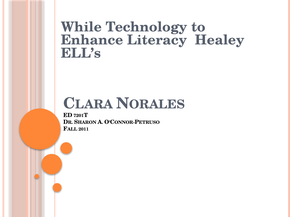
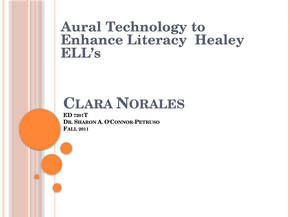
While: While -> Aural (81, 27)
